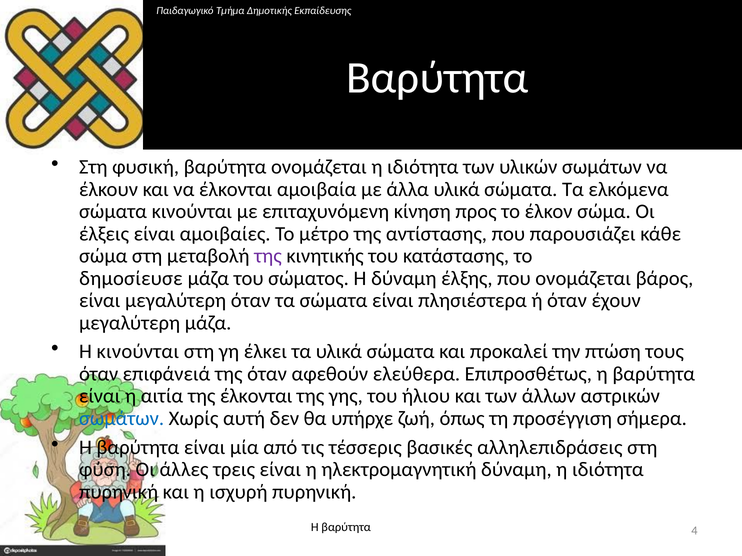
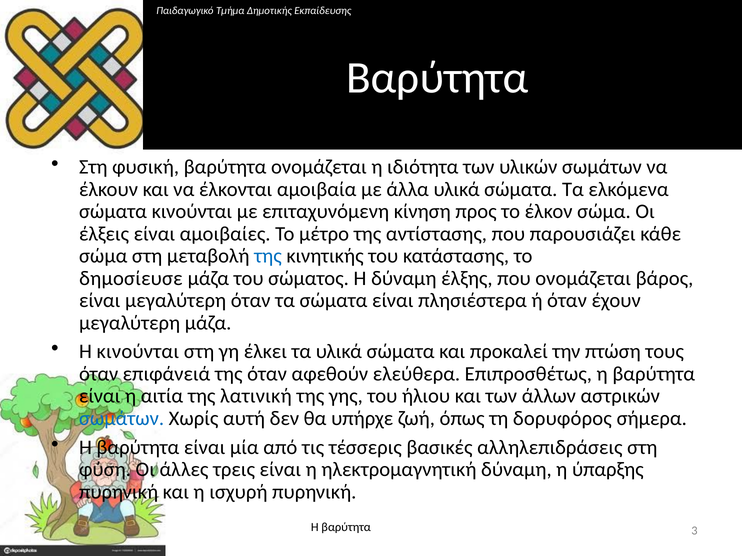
της colour: purple -> blue (268, 256)
της έλκονται: έλκονται -> λατινική (256, 397)
προσέγγιση: προσέγγιση -> δορυφόρος (562, 419)
δύναμη η ιδιότητα: ιδιότητα -> ύπαρξης (608, 470)
4: 4 -> 3 (694, 531)
